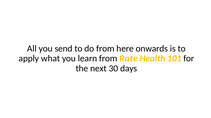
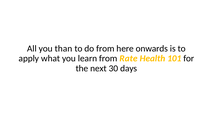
send: send -> than (64, 49)
